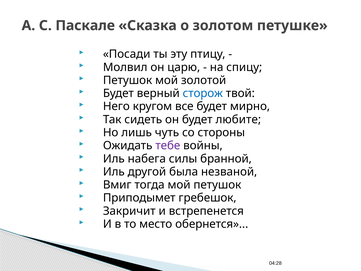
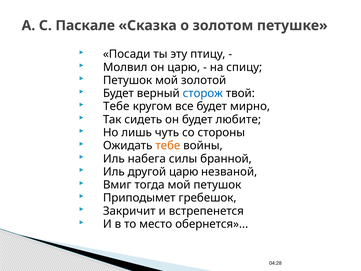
Него: Него -> Тебе (116, 106)
тебе colour: purple -> orange (168, 146)
другой была: была -> царю (184, 172)
